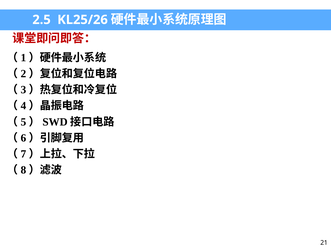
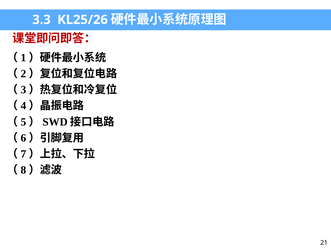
2.5: 2.5 -> 3.3 (42, 20)
